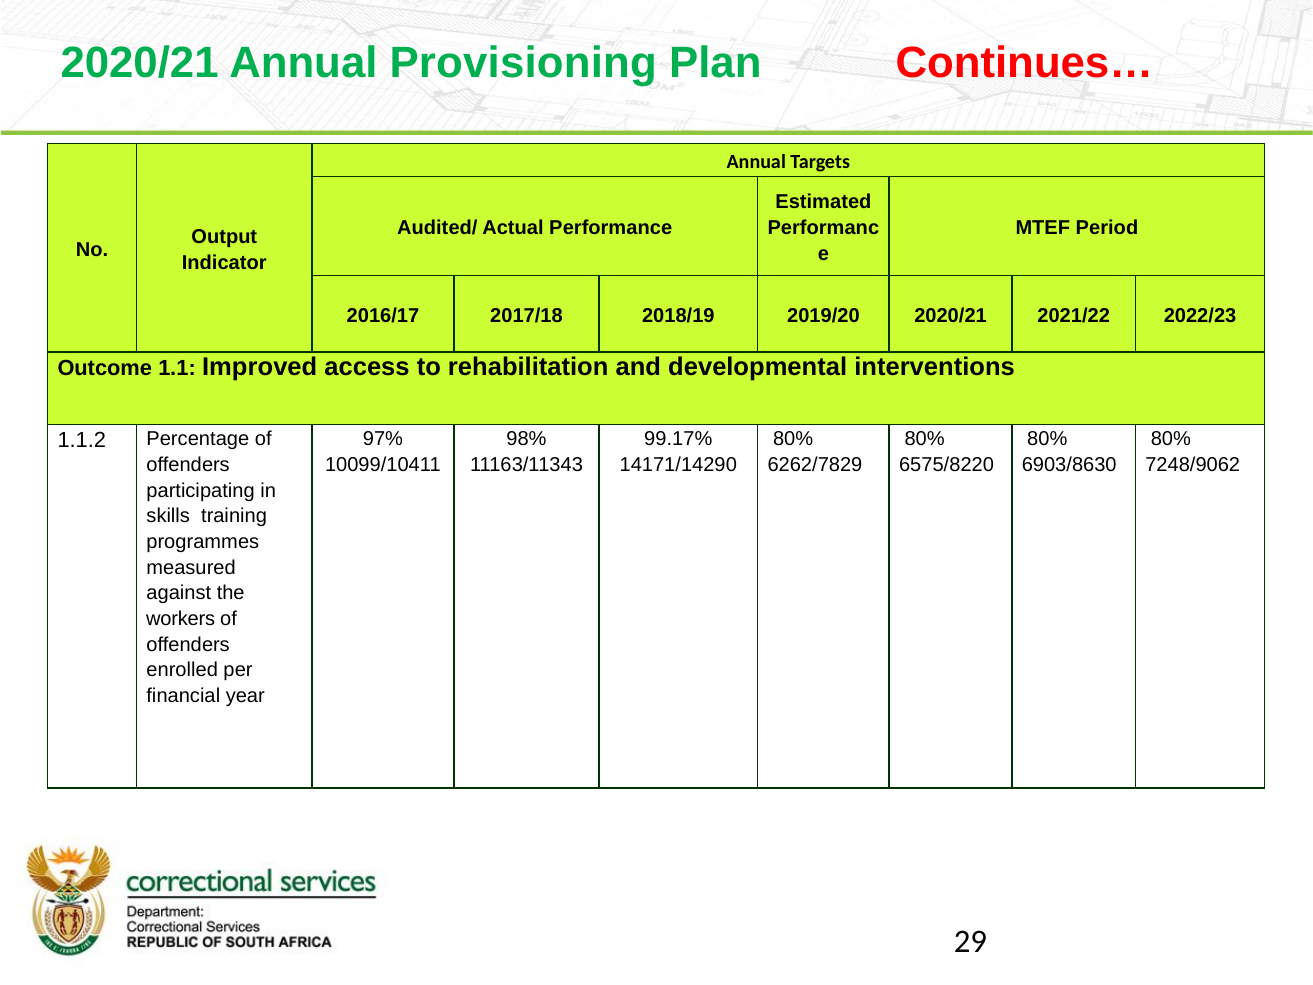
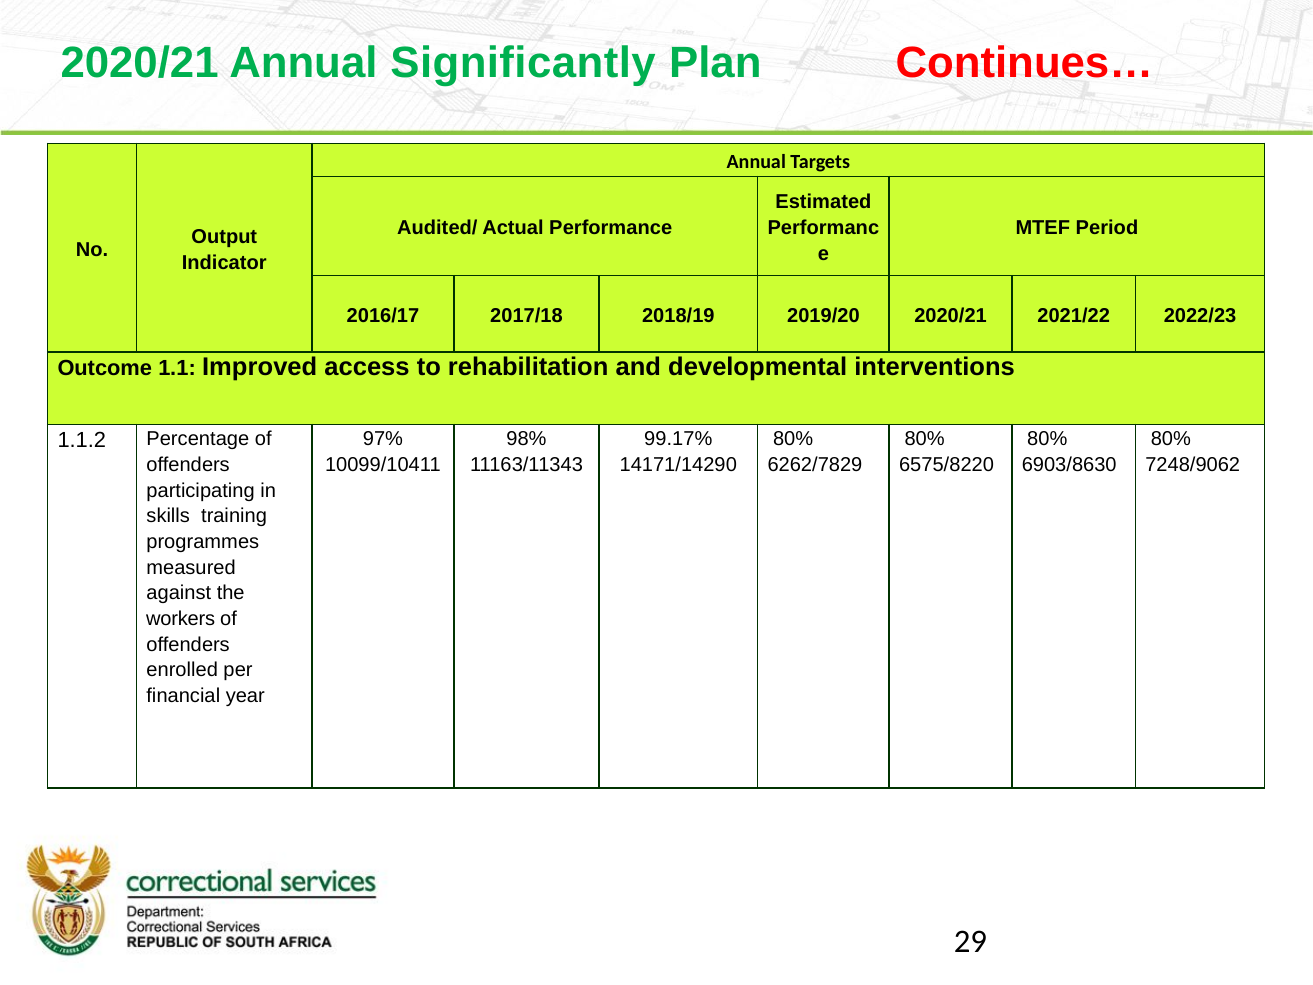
Provisioning: Provisioning -> Significantly (523, 63)
